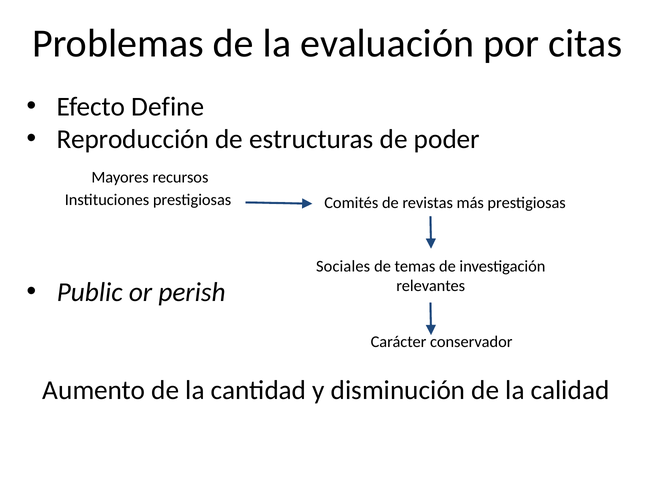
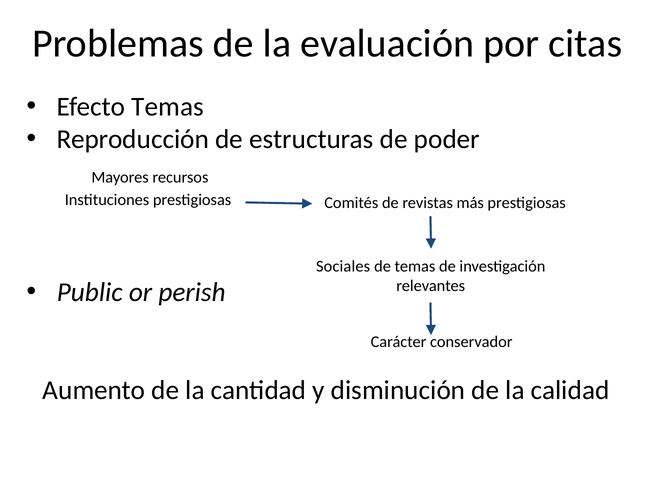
Efecto Define: Define -> Temas (168, 107)
